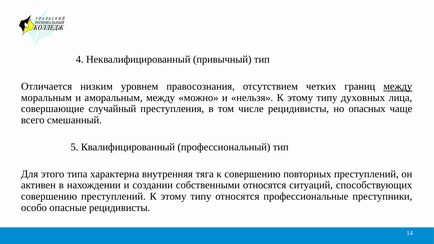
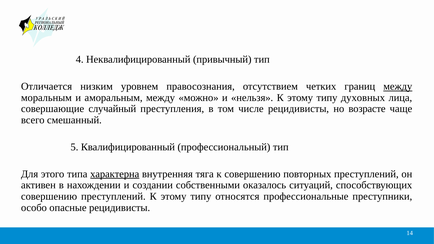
опасных: опасных -> возрасте (367, 109)
характерна underline: none -> present (115, 174)
собственными относятся: относятся -> оказалось (265, 185)
